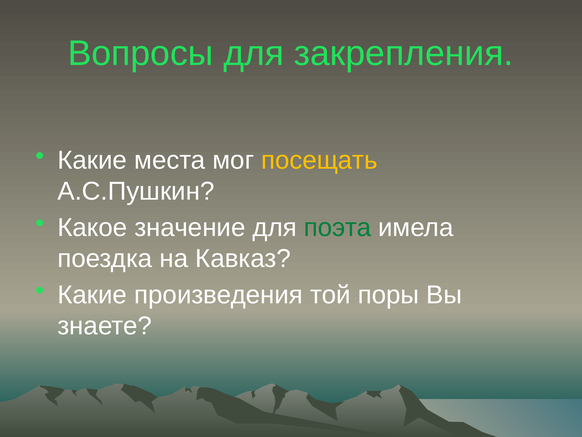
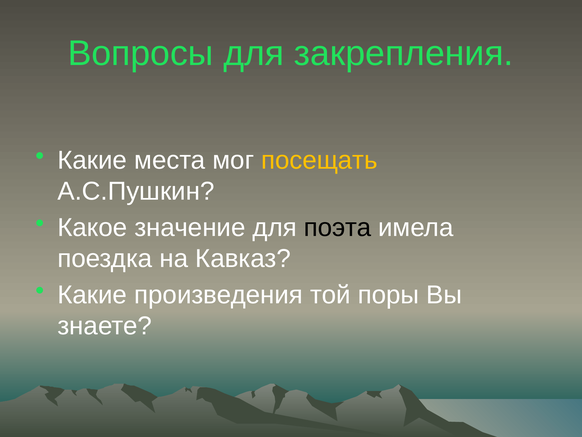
поэта colour: green -> black (338, 227)
